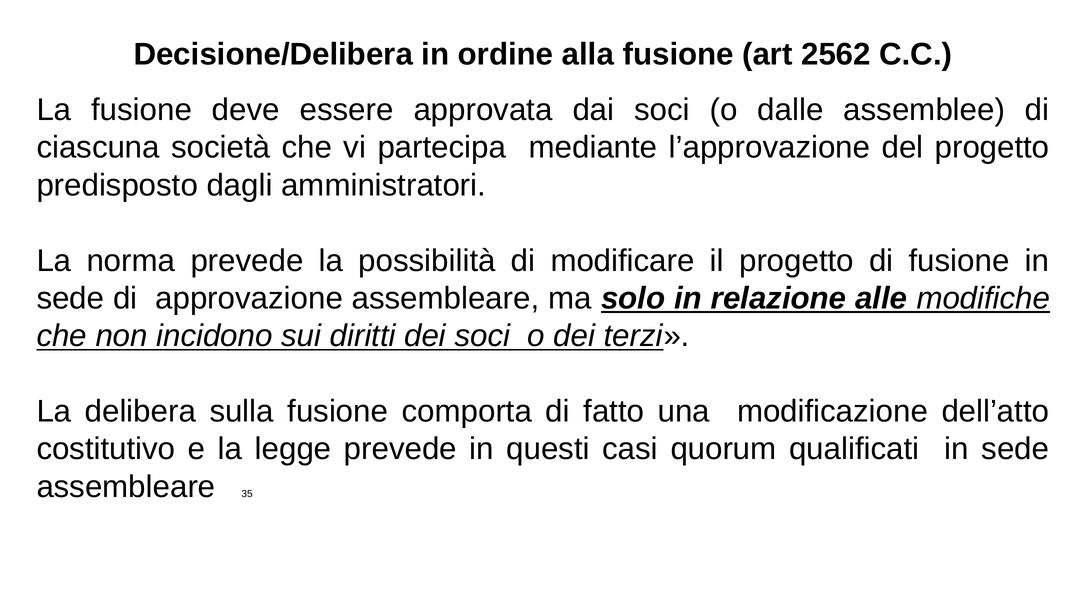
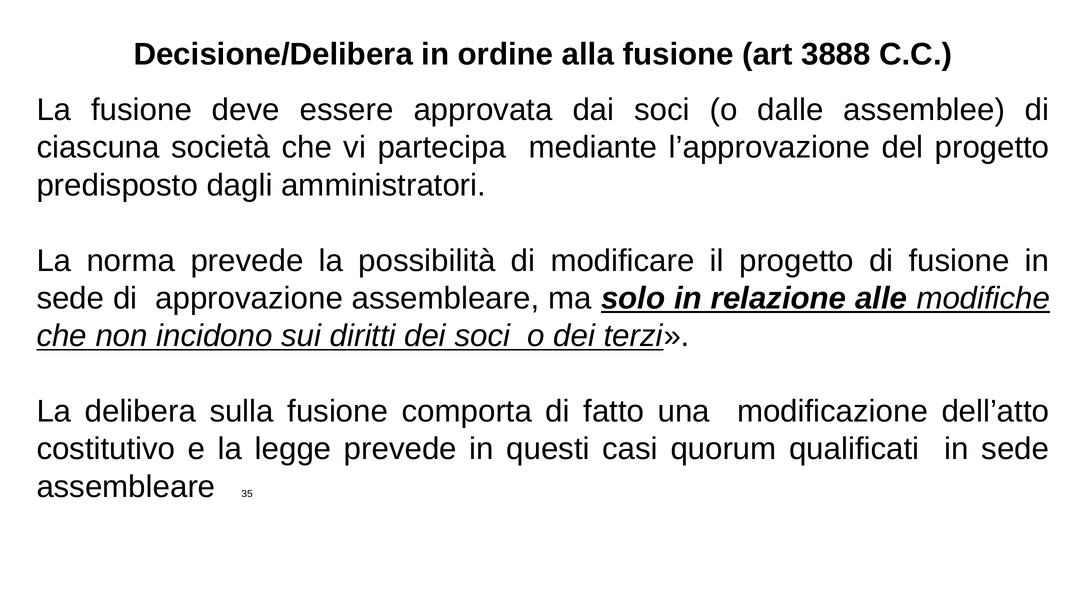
2562: 2562 -> 3888 (836, 54)
